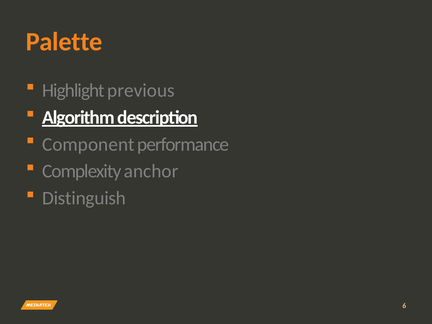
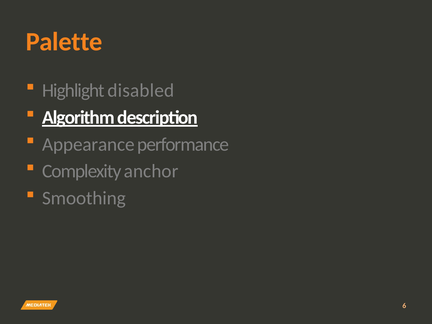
previous: previous -> disabled (141, 91)
Component: Component -> Appearance (88, 144)
Distinguish: Distinguish -> Smoothing (84, 198)
